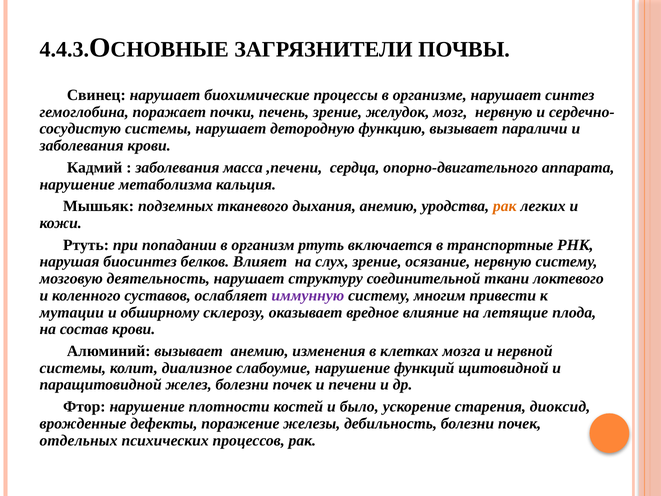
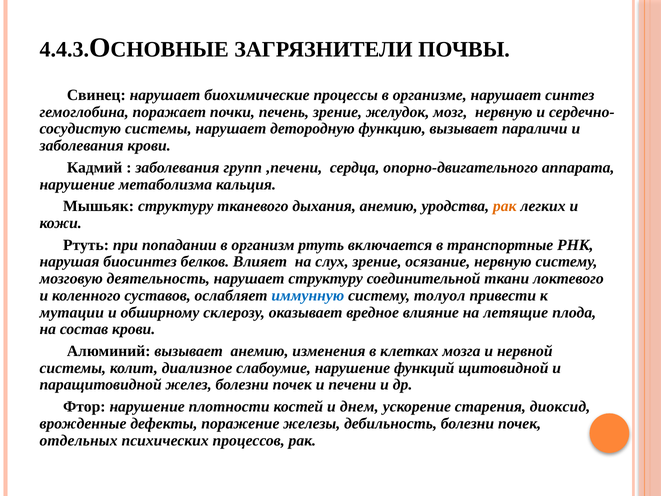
масса: масса -> групп (243, 167)
Мышьяк подземных: подземных -> структуру (176, 206)
иммунную colour: purple -> blue (308, 295)
многим: многим -> толуол (440, 295)
было: было -> днем (359, 406)
